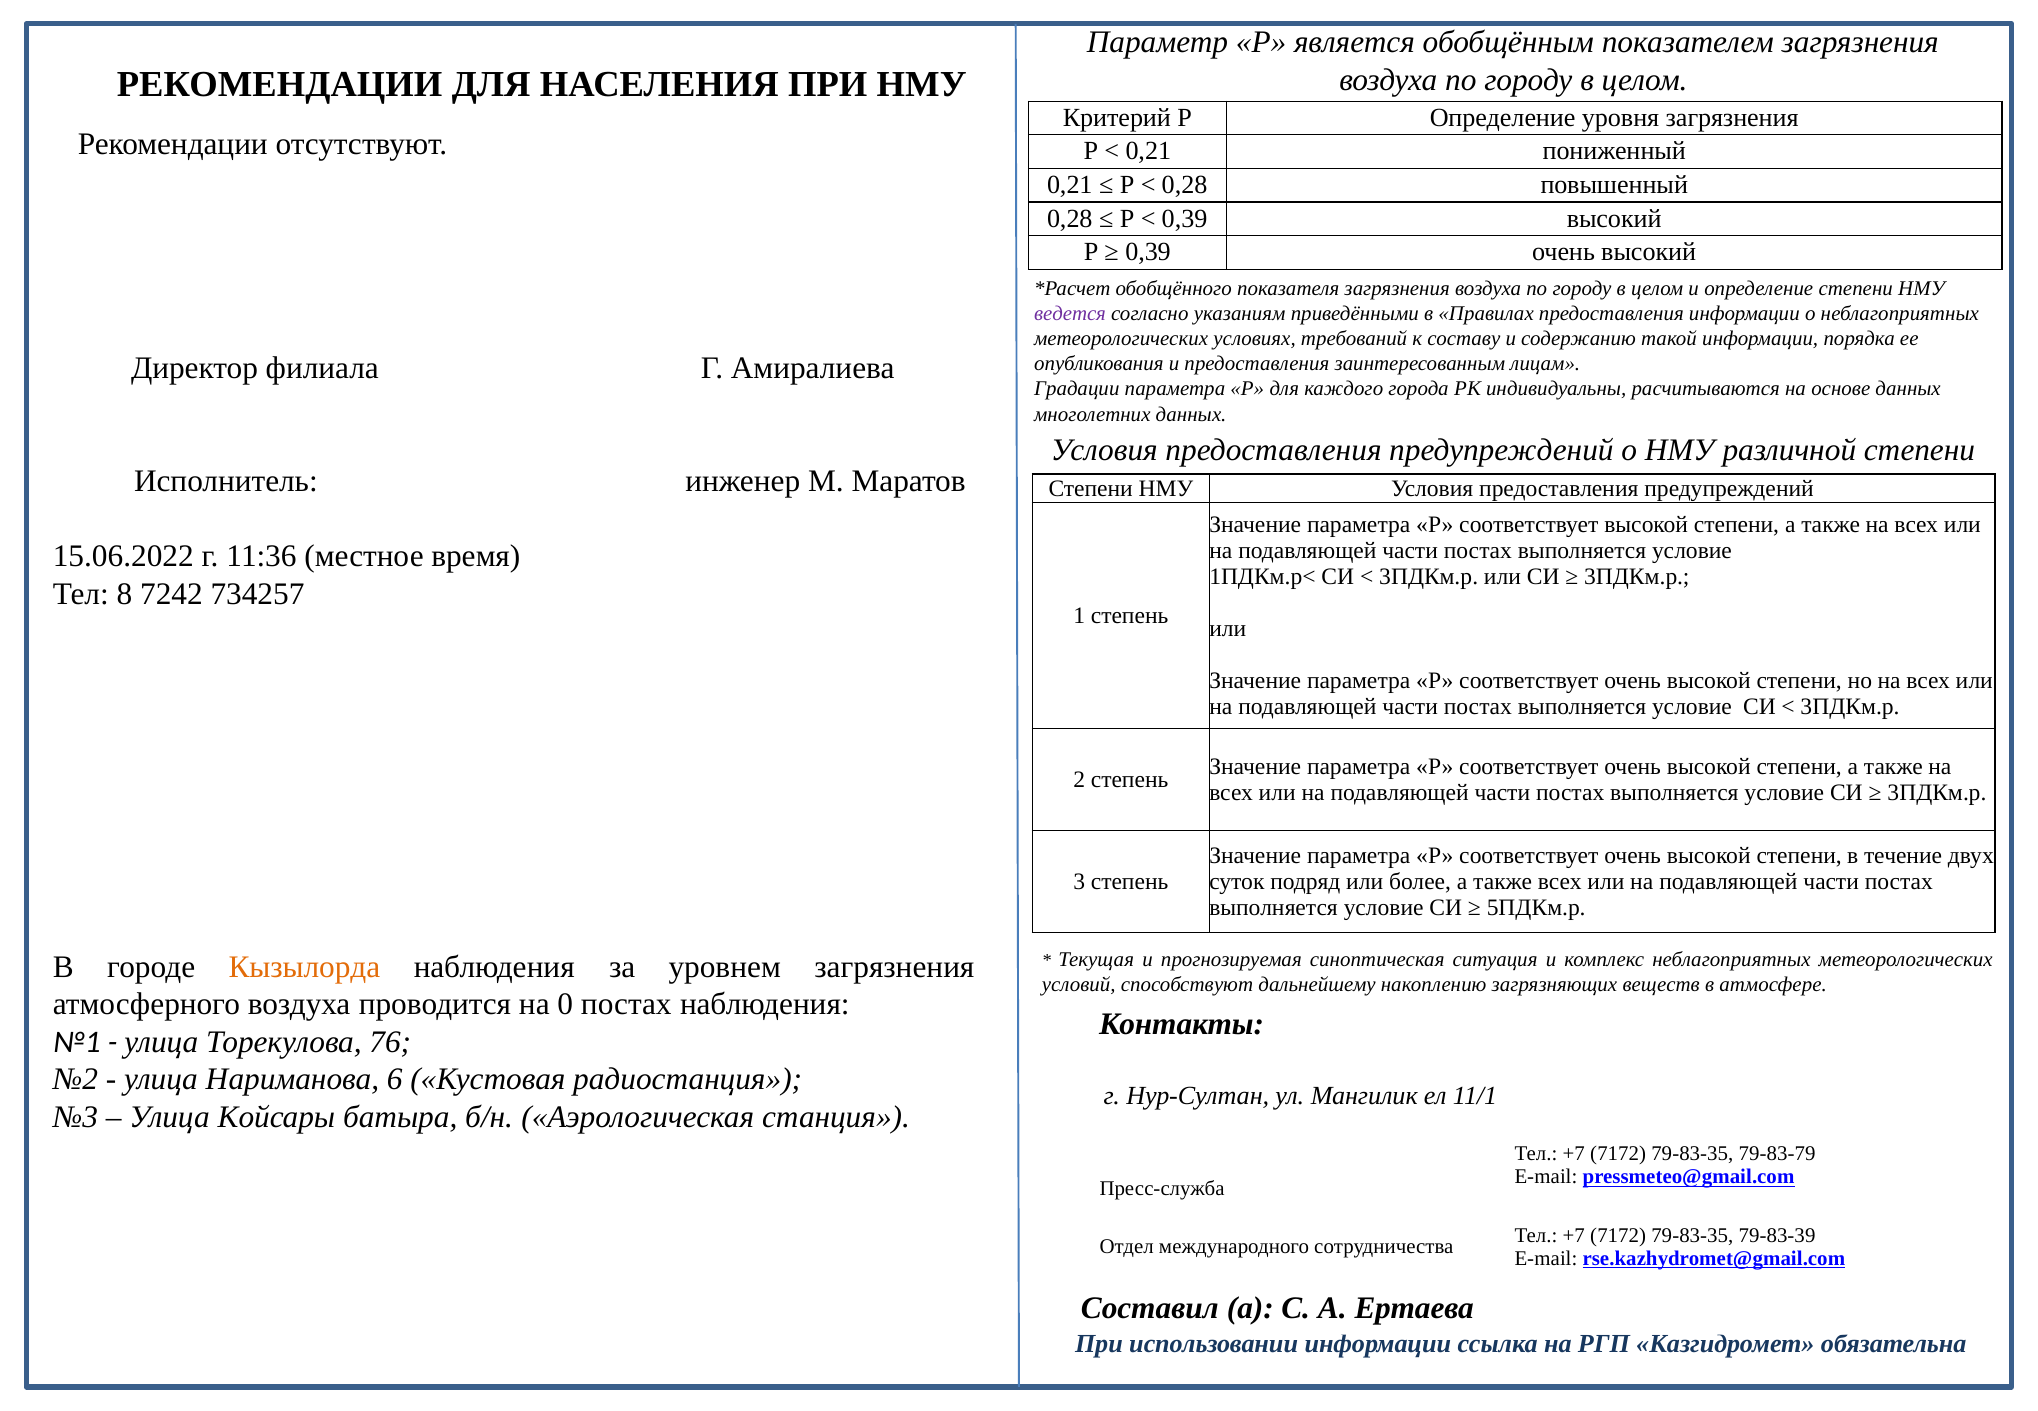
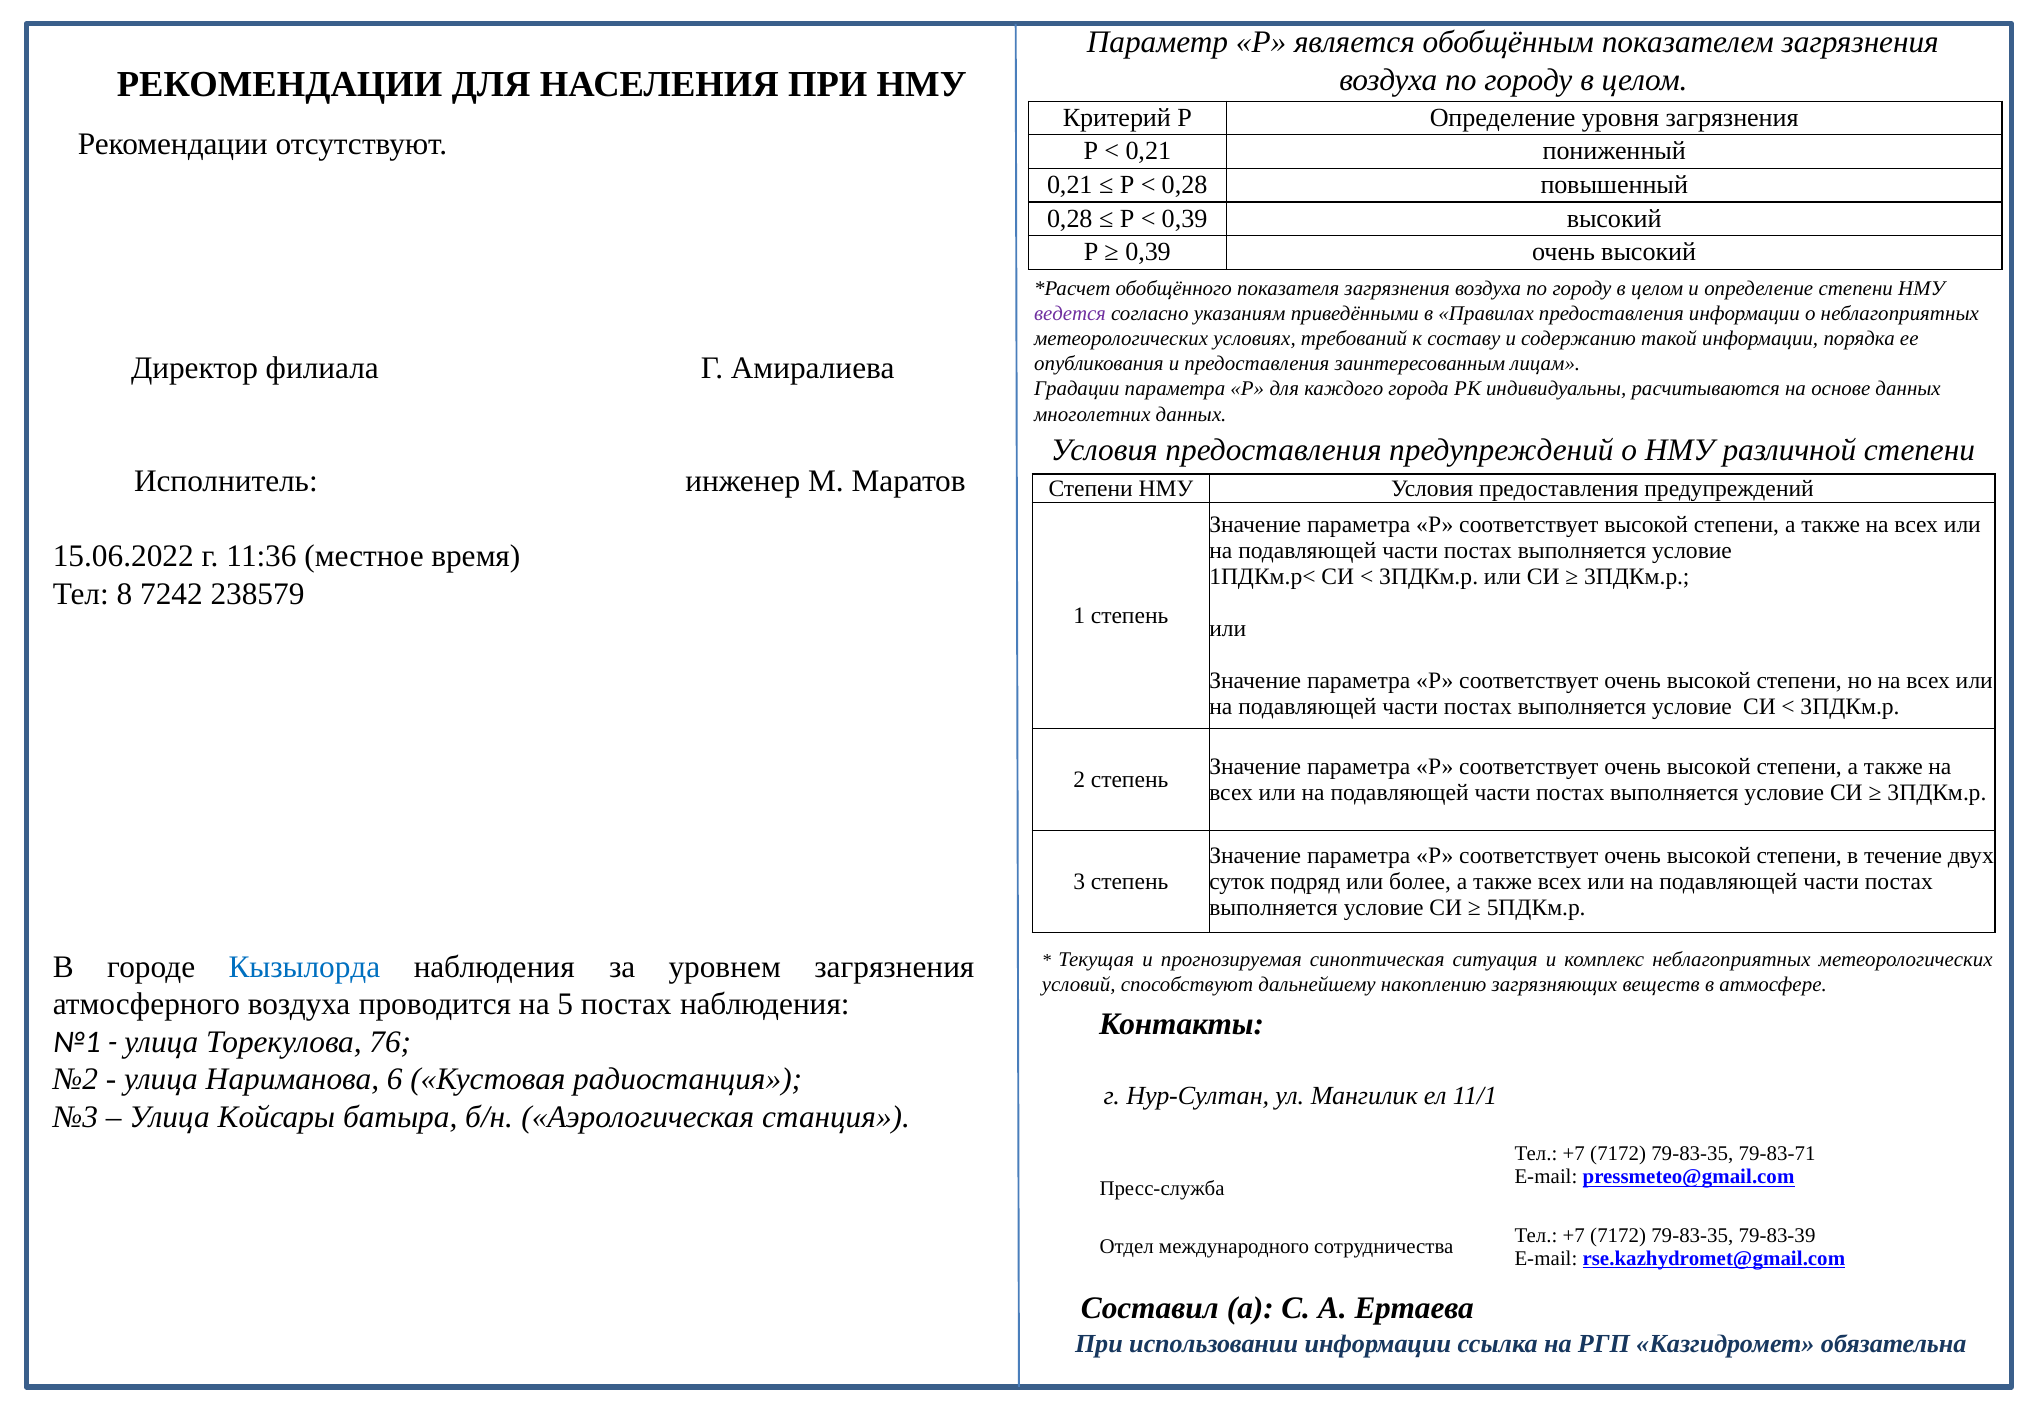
734257: 734257 -> 238579 (257, 594)
Кызылорда colour: orange -> blue (304, 967)
0: 0 -> 5 (565, 1004)
79-83-79: 79-83-79 -> 79-83-71 (1777, 1154)
